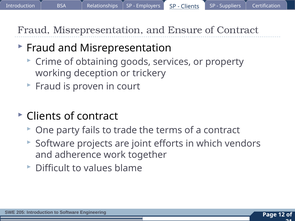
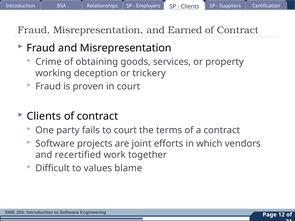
Ensure: Ensure -> Earned (185, 30)
to trade: trade -> court (125, 130)
adherence: adherence -> recertified (78, 155)
